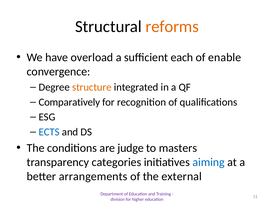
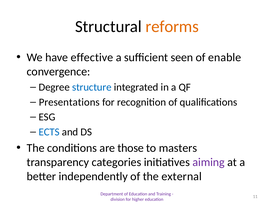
overload: overload -> effective (92, 57)
each: each -> seen (182, 57)
structure colour: orange -> blue (92, 87)
Comparatively: Comparatively -> Presentations (69, 102)
judge: judge -> those (131, 148)
aiming colour: blue -> purple (209, 162)
arrangements: arrangements -> independently (93, 176)
